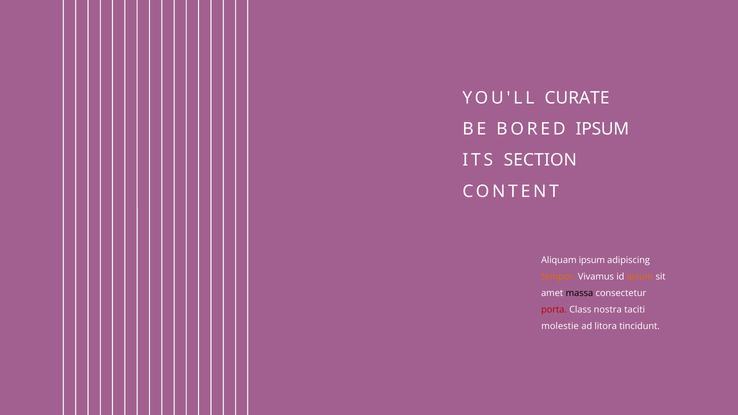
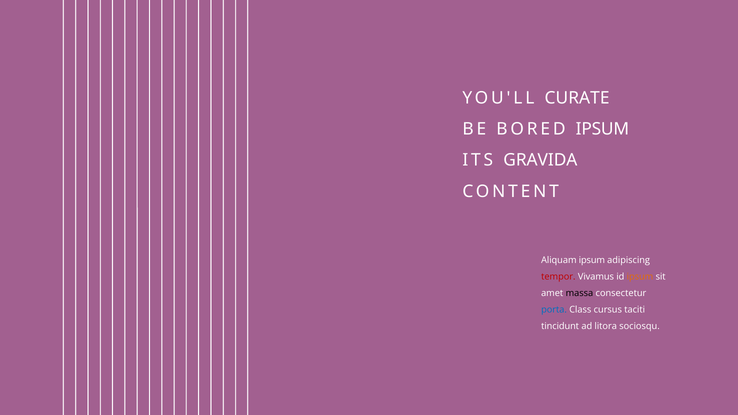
SECTION: SECTION -> GRAVIDA (540, 160)
tempor colour: orange -> red (558, 277)
porta colour: red -> blue (554, 310)
nostra: nostra -> cursus (608, 310)
molestie: molestie -> tincidunt (560, 326)
tincidunt: tincidunt -> sociosqu (639, 326)
